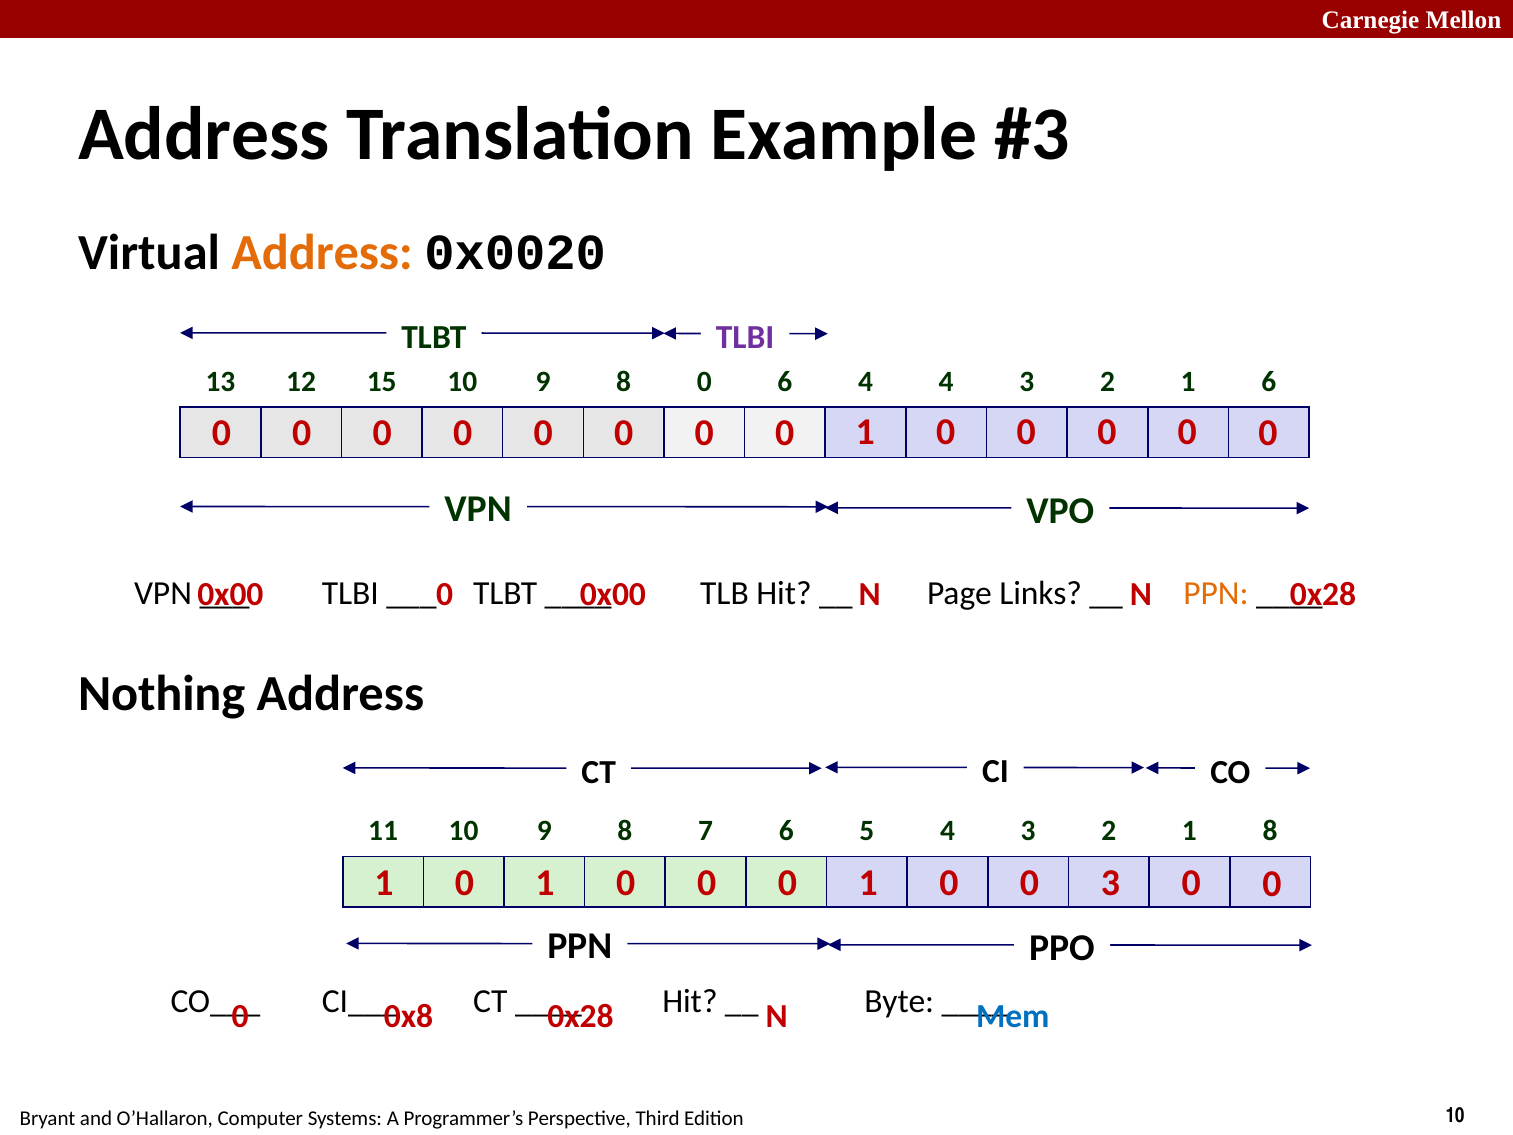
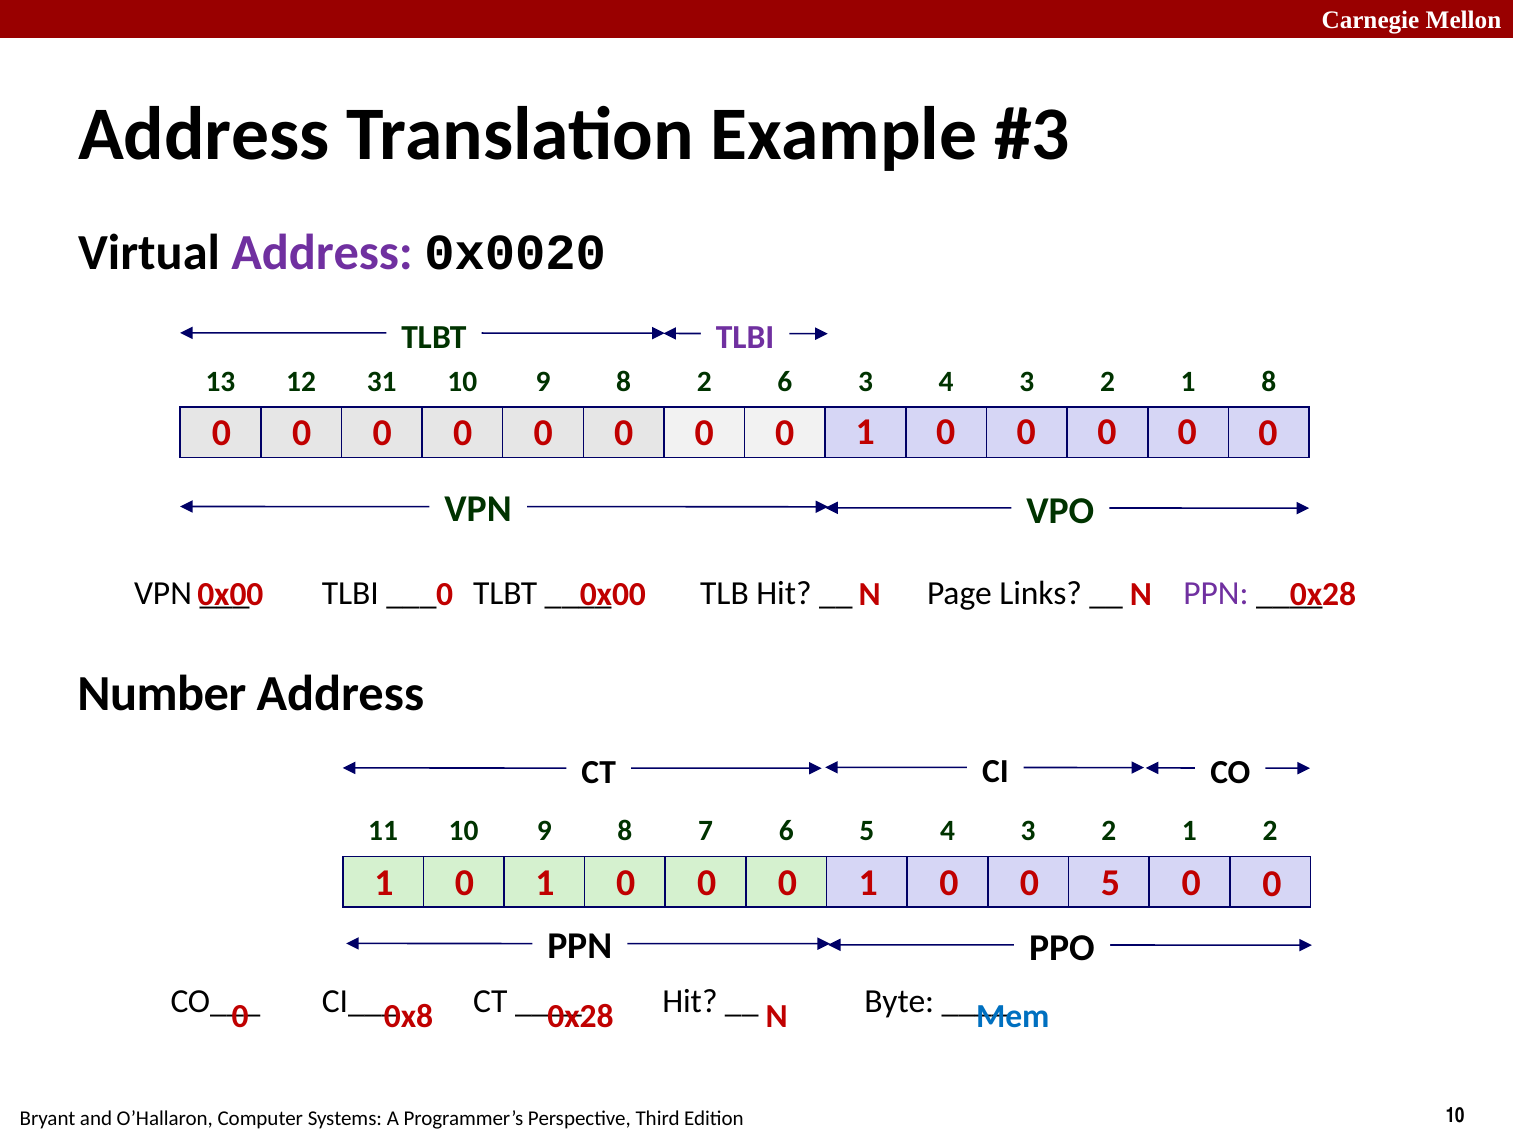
Address colour: orange -> purple (322, 253)
15: 15 -> 31 (382, 381)
8 0: 0 -> 2 (704, 381)
6 4: 4 -> 3 (866, 381)
1 6: 6 -> 8 (1269, 381)
PPN colour: orange -> purple (1216, 593)
Nothing: Nothing -> Number (162, 694)
1 8: 8 -> 2 (1270, 831)
0 3: 3 -> 5 (1110, 883)
